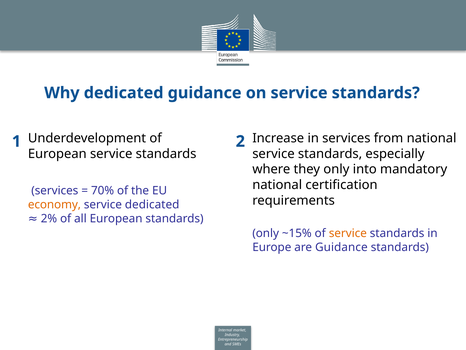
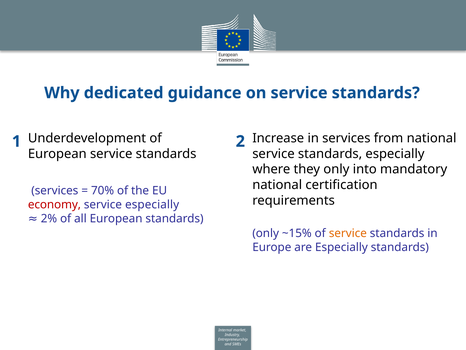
economy colour: orange -> red (54, 205)
service dedicated: dedicated -> especially (152, 205)
are Guidance: Guidance -> Especially (341, 247)
